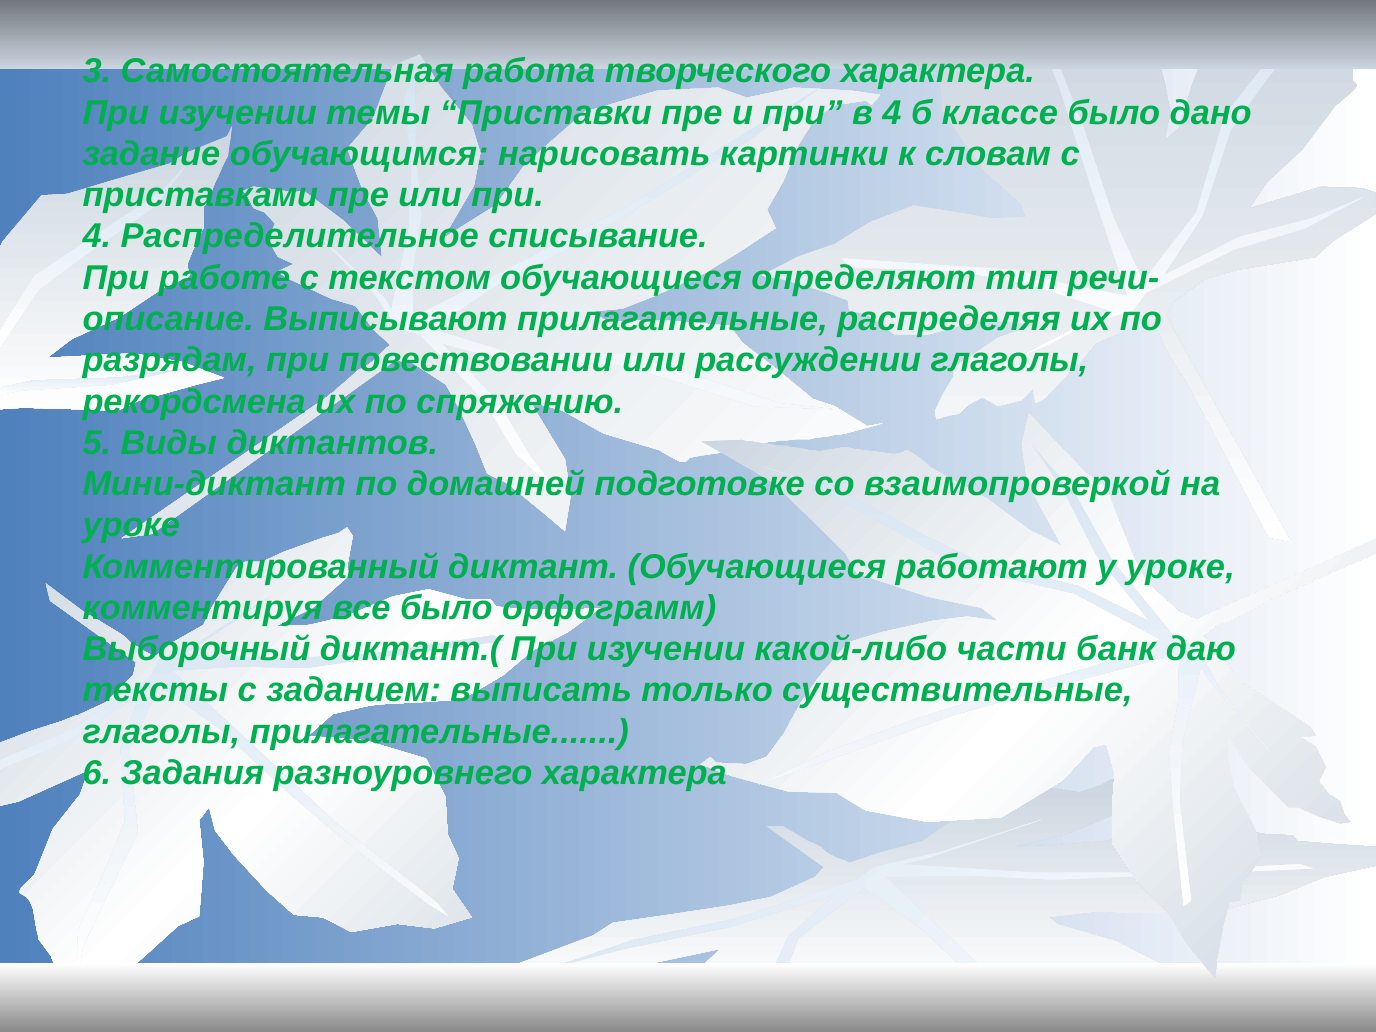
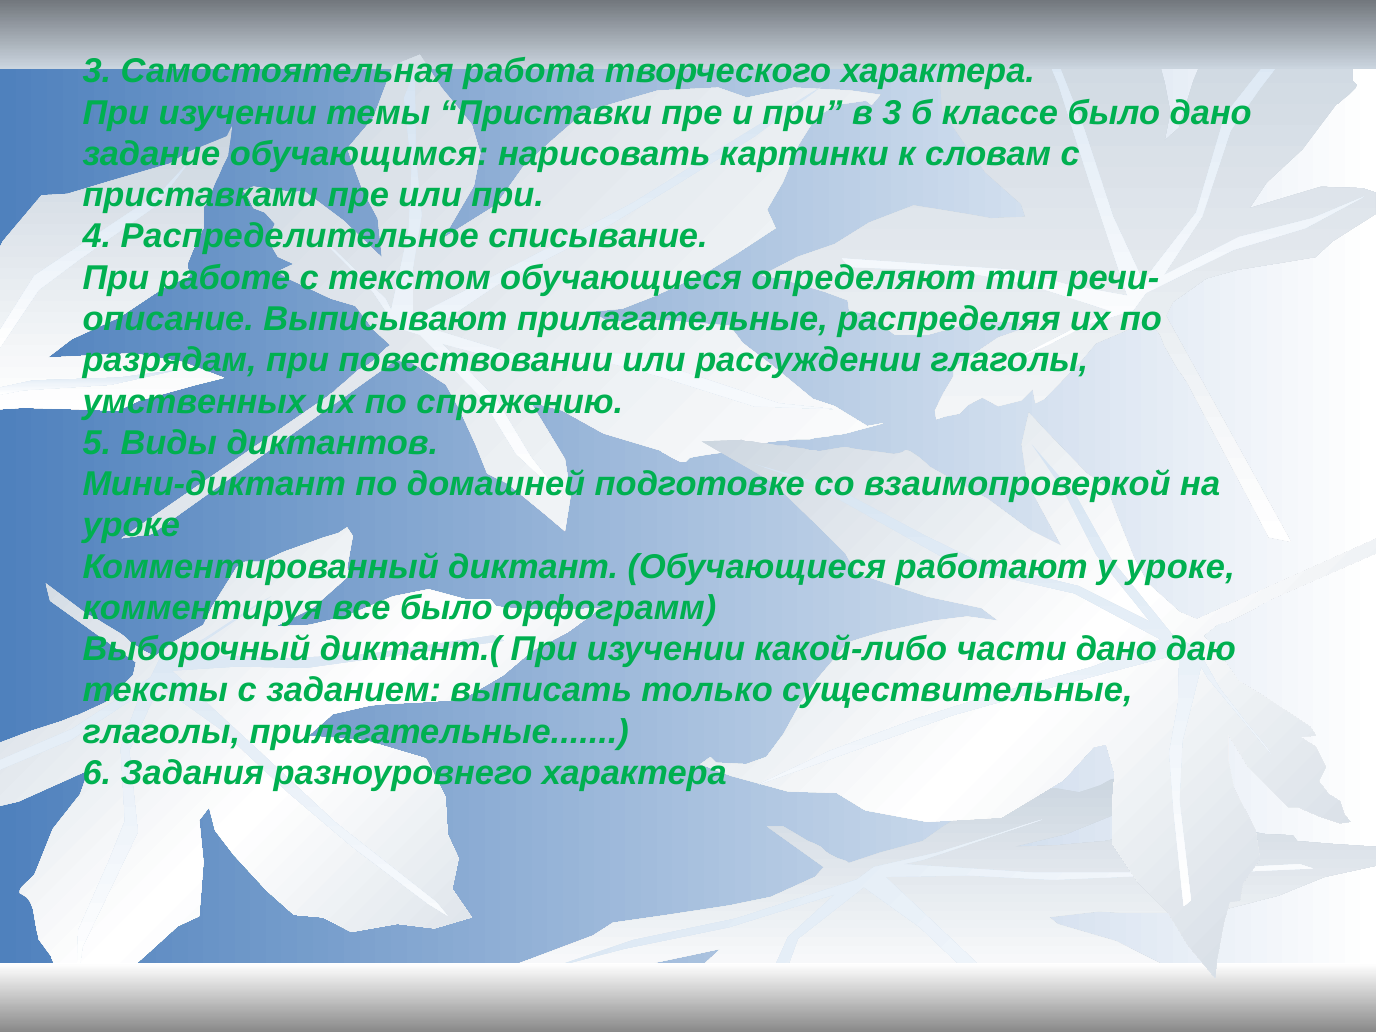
в 4: 4 -> 3 (892, 113)
рекордсмена: рекордсмена -> умственных (194, 402)
части банк: банк -> дано (1116, 649)
